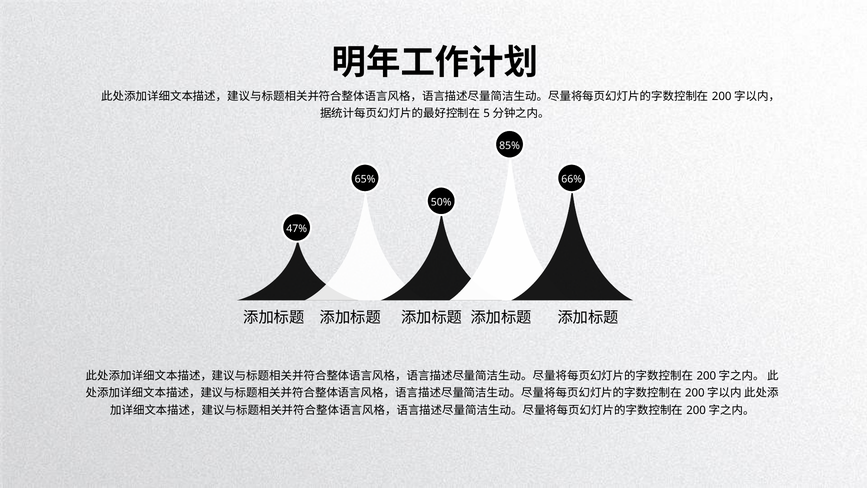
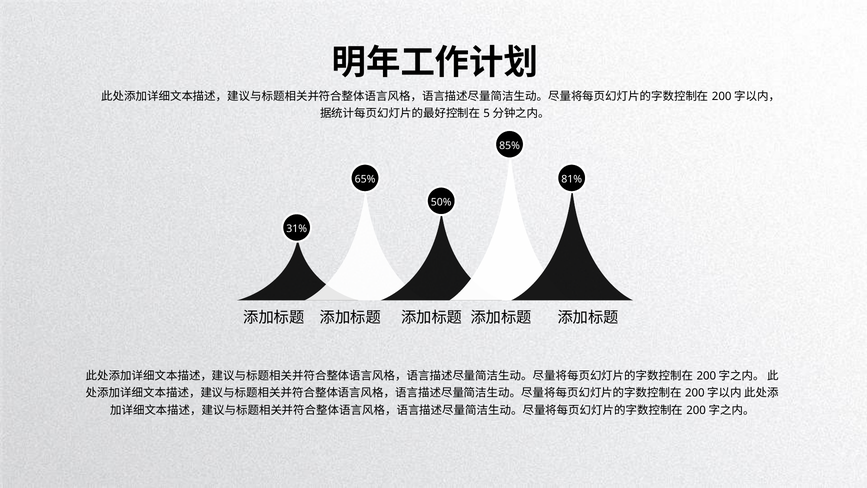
66%: 66% -> 81% (572, 179)
47%: 47% -> 31% (297, 229)
